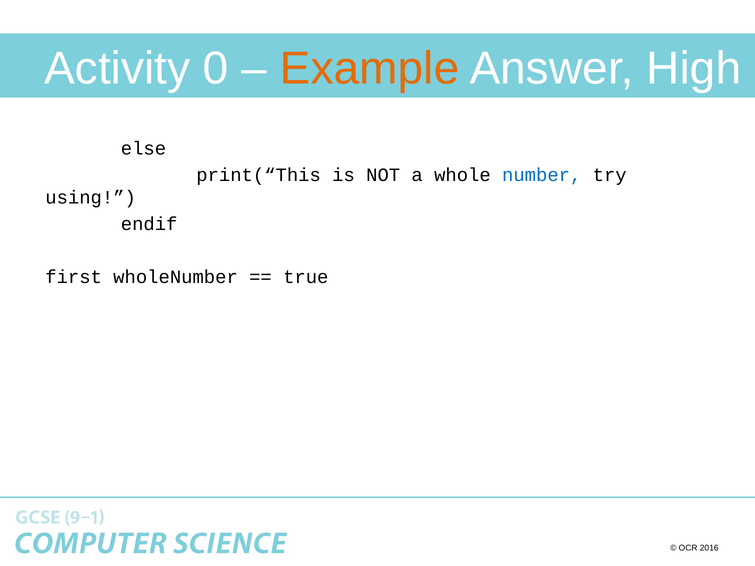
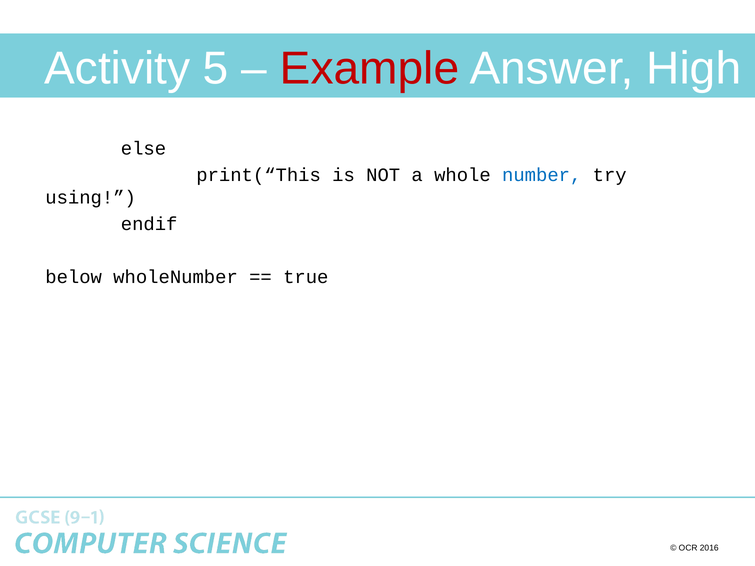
0: 0 -> 5 (216, 69)
Example colour: orange -> red (370, 69)
first: first -> below (74, 277)
